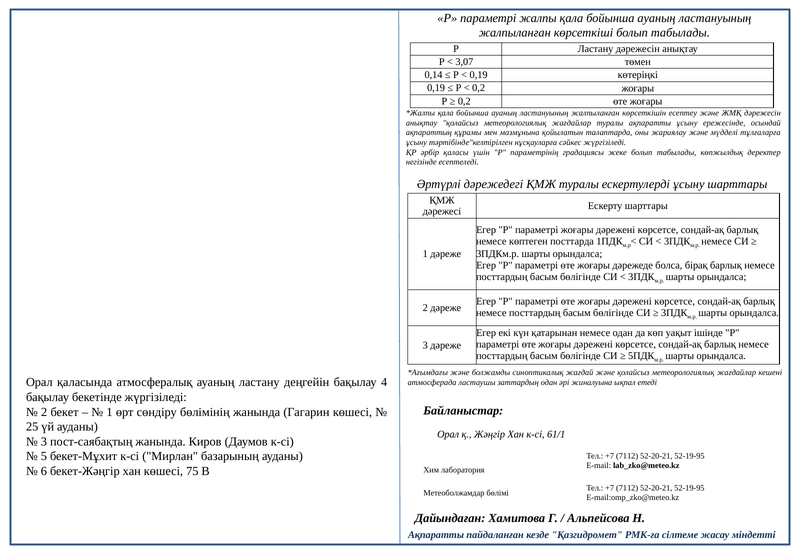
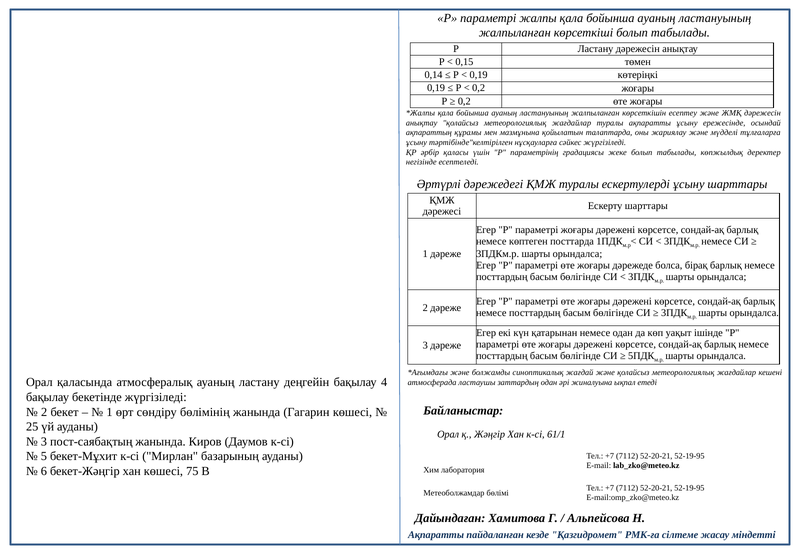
3,07: 3,07 -> 0,15 (464, 62)
